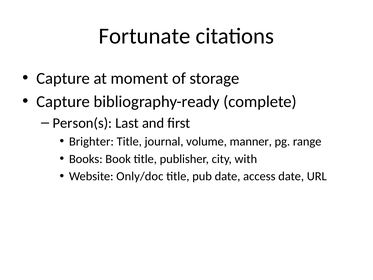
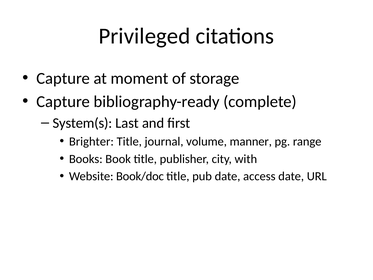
Fortunate: Fortunate -> Privileged (144, 36)
Person(s: Person(s -> System(s (82, 123)
Only/doc: Only/doc -> Book/doc (140, 176)
